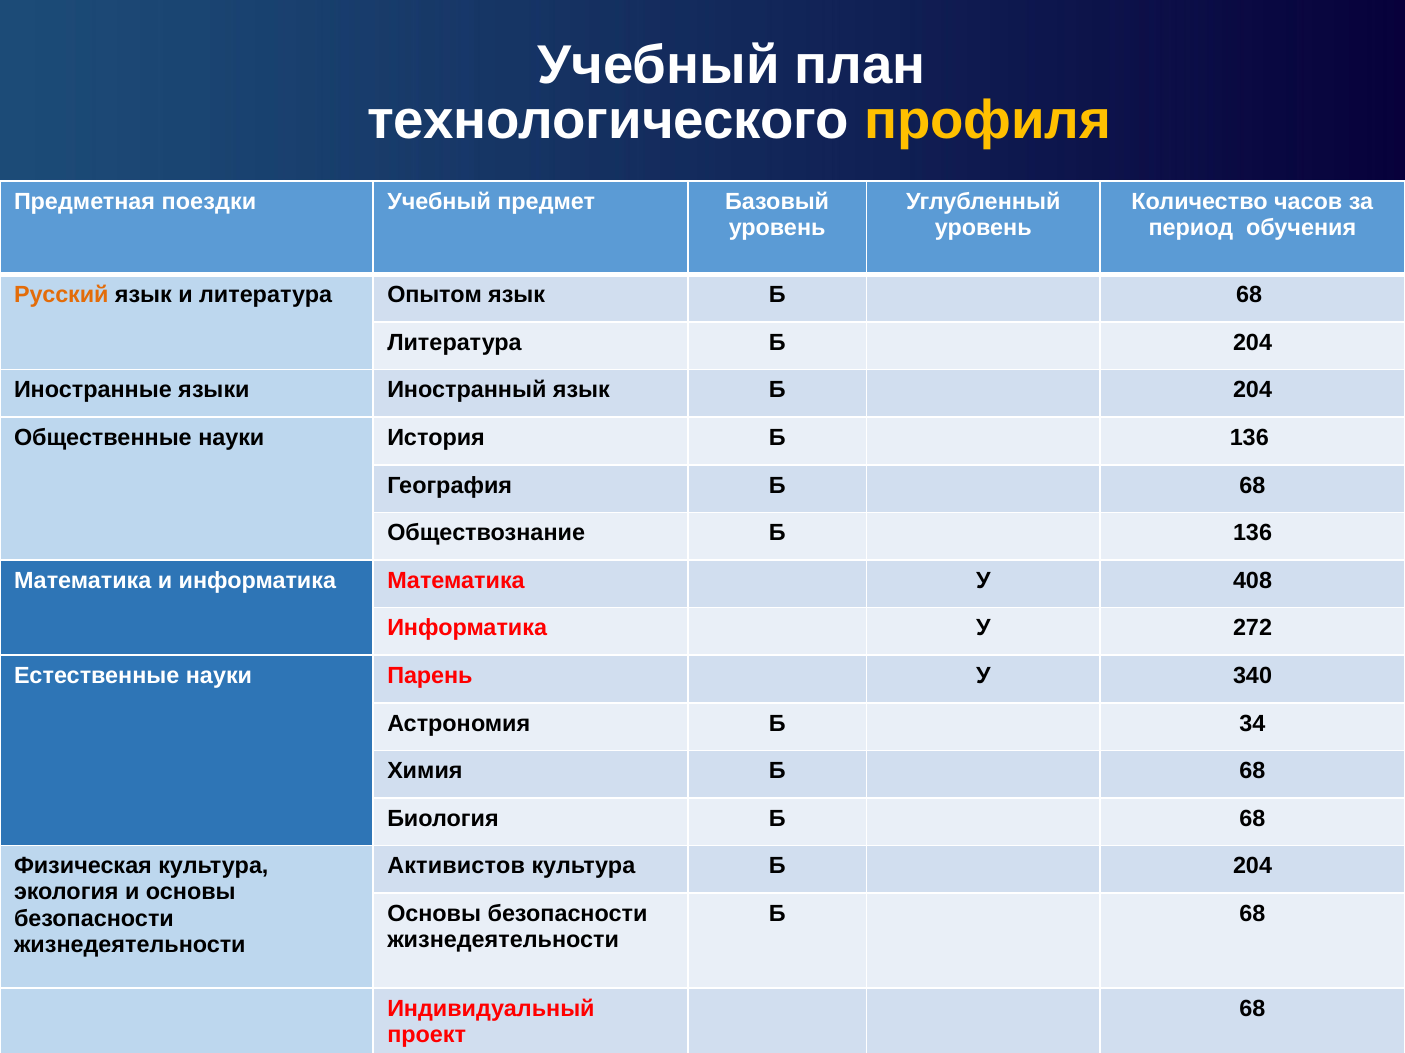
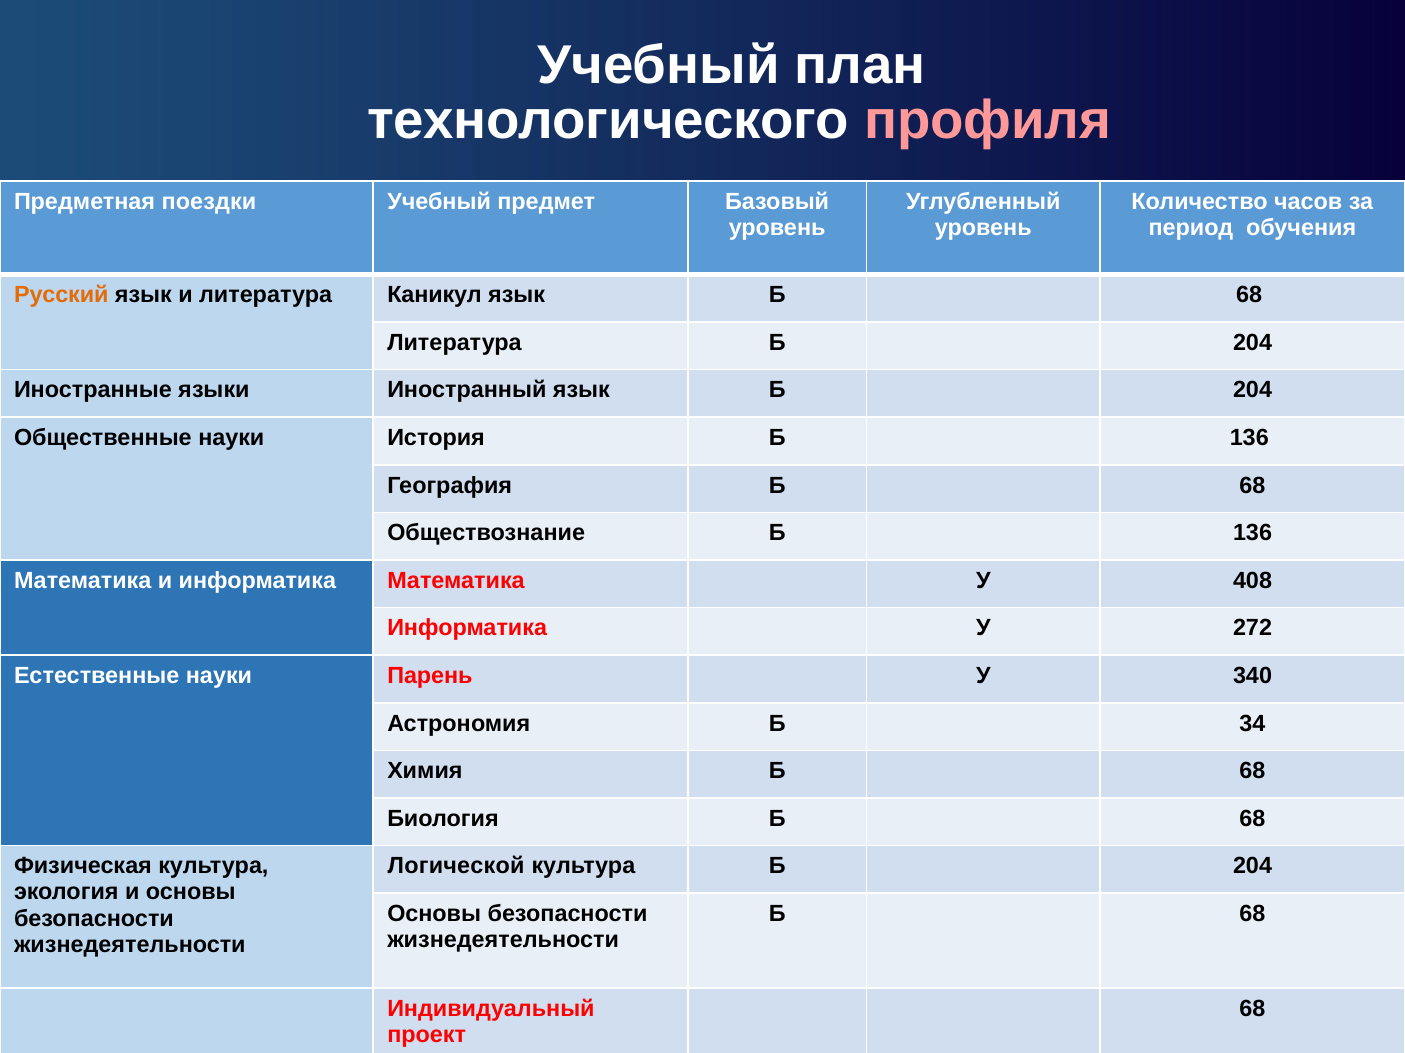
профиля colour: yellow -> pink (988, 121)
Опытом: Опытом -> Каникул (435, 295)
Активистов: Активистов -> Логической (456, 867)
